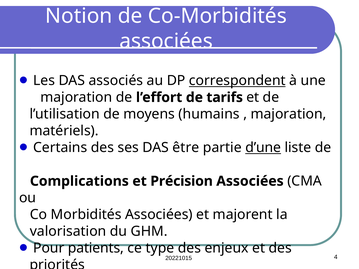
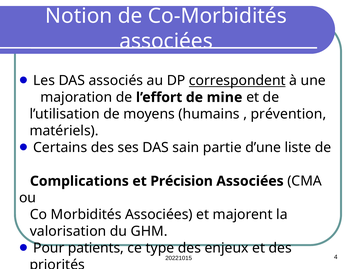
tarifs: tarifs -> mine (225, 97)
majoration: majoration -> prévention (288, 114)
être: être -> sain (186, 148)
d’une underline: present -> none (263, 148)
